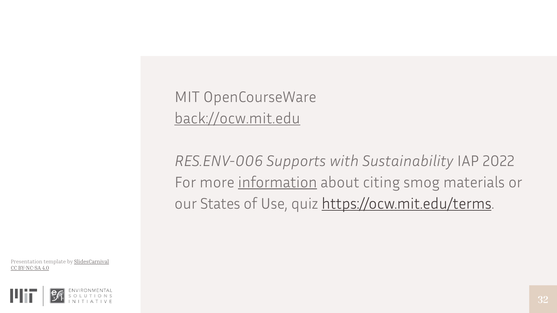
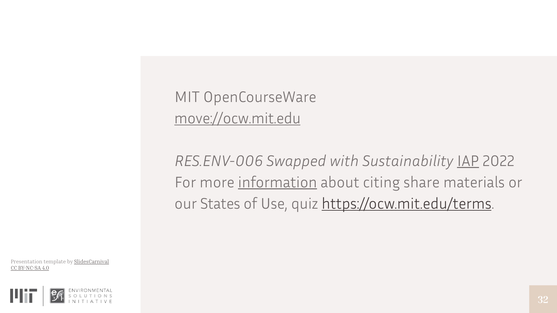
back://ocw.mit.edu: back://ocw.mit.edu -> move://ocw.mit.edu (237, 118)
Supports: Supports -> Swapped (296, 161)
IAP underline: none -> present (468, 161)
smog: smog -> share (422, 182)
